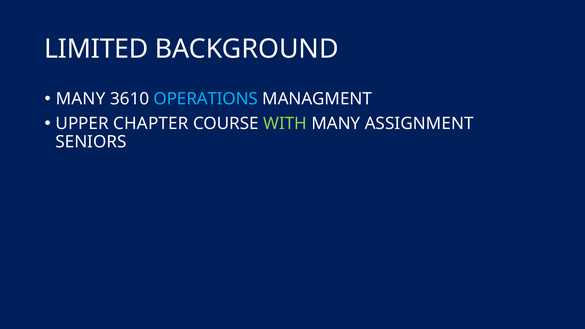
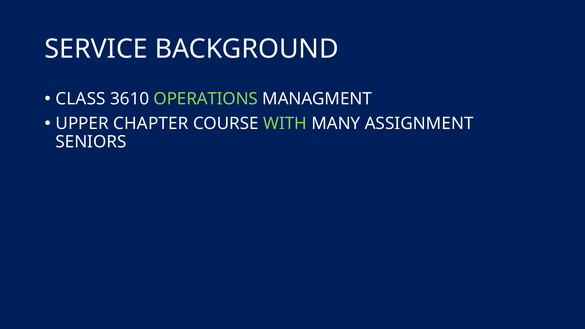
LIMITED: LIMITED -> SERVICE (96, 49)
MANY: MANY -> CLASS (81, 99)
OPERATIONS colour: light blue -> light green (206, 99)
